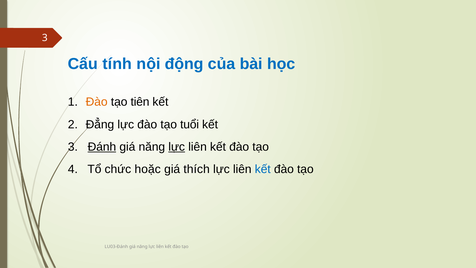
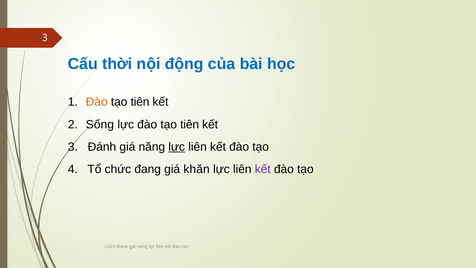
tính: tính -> thời (117, 64)
Đẳng: Đẳng -> Sống (100, 124)
lực đào tạo tuổi: tuổi -> tiên (190, 124)
Đánh underline: present -> none (102, 147)
hoặc: hoặc -> đang (148, 169)
thích: thích -> khăn (197, 169)
kết colour: blue -> purple (263, 169)
